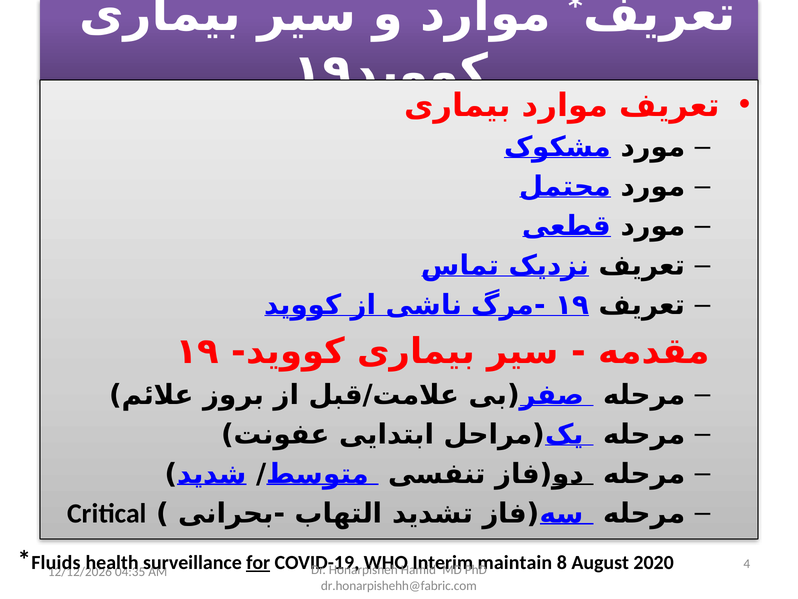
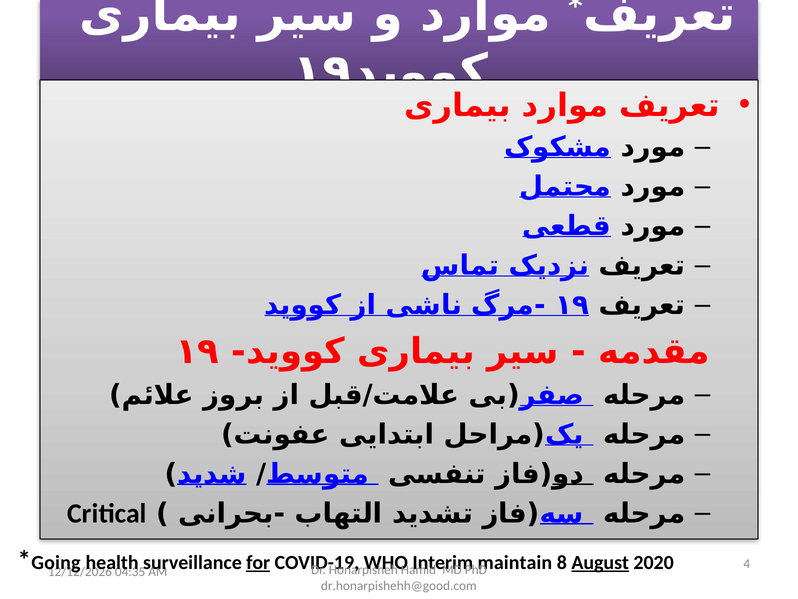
Fluids: Fluids -> Going (56, 562)
August underline: none -> present (600, 562)
dr.honarpishehh@fabric.com: dr.honarpishehh@fabric.com -> dr.honarpishehh@good.com (399, 586)
